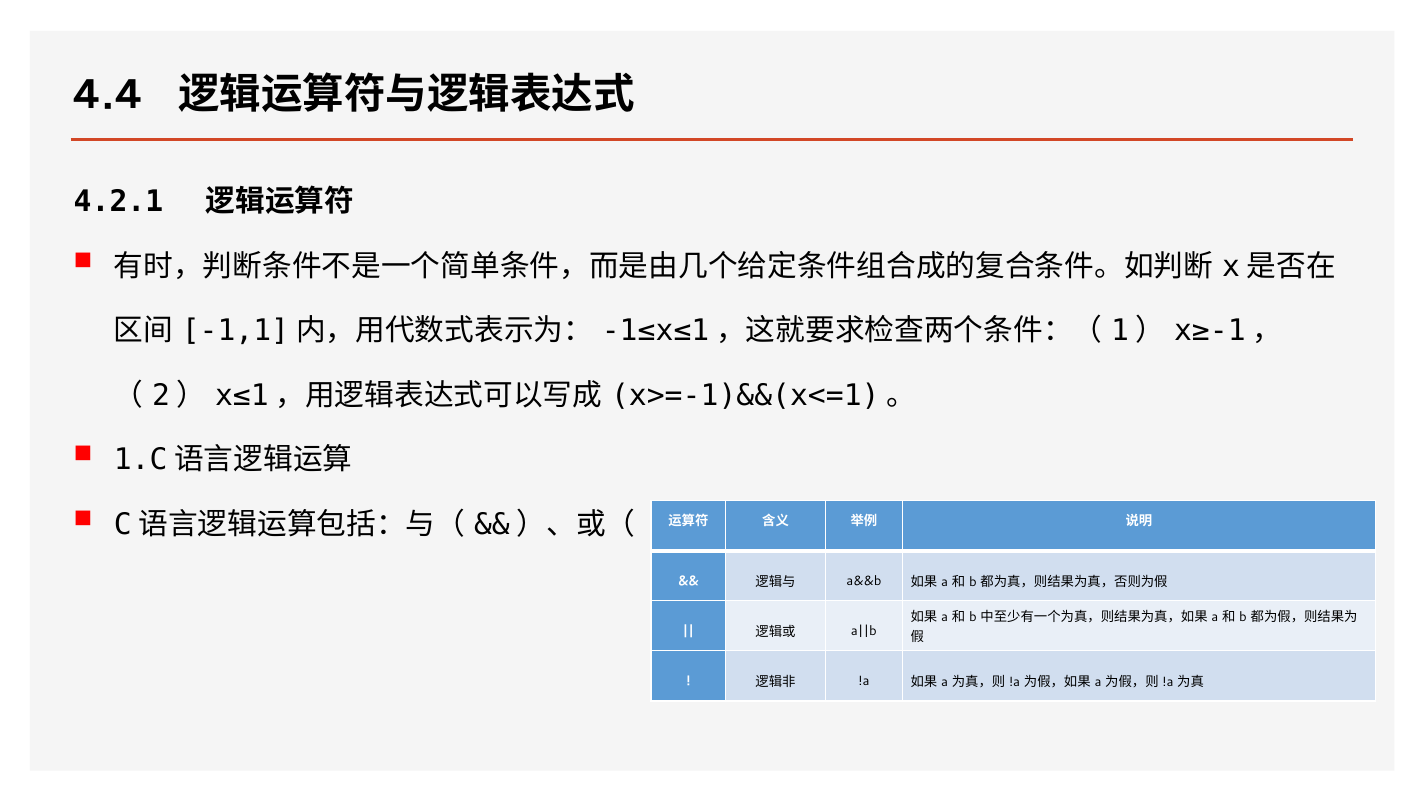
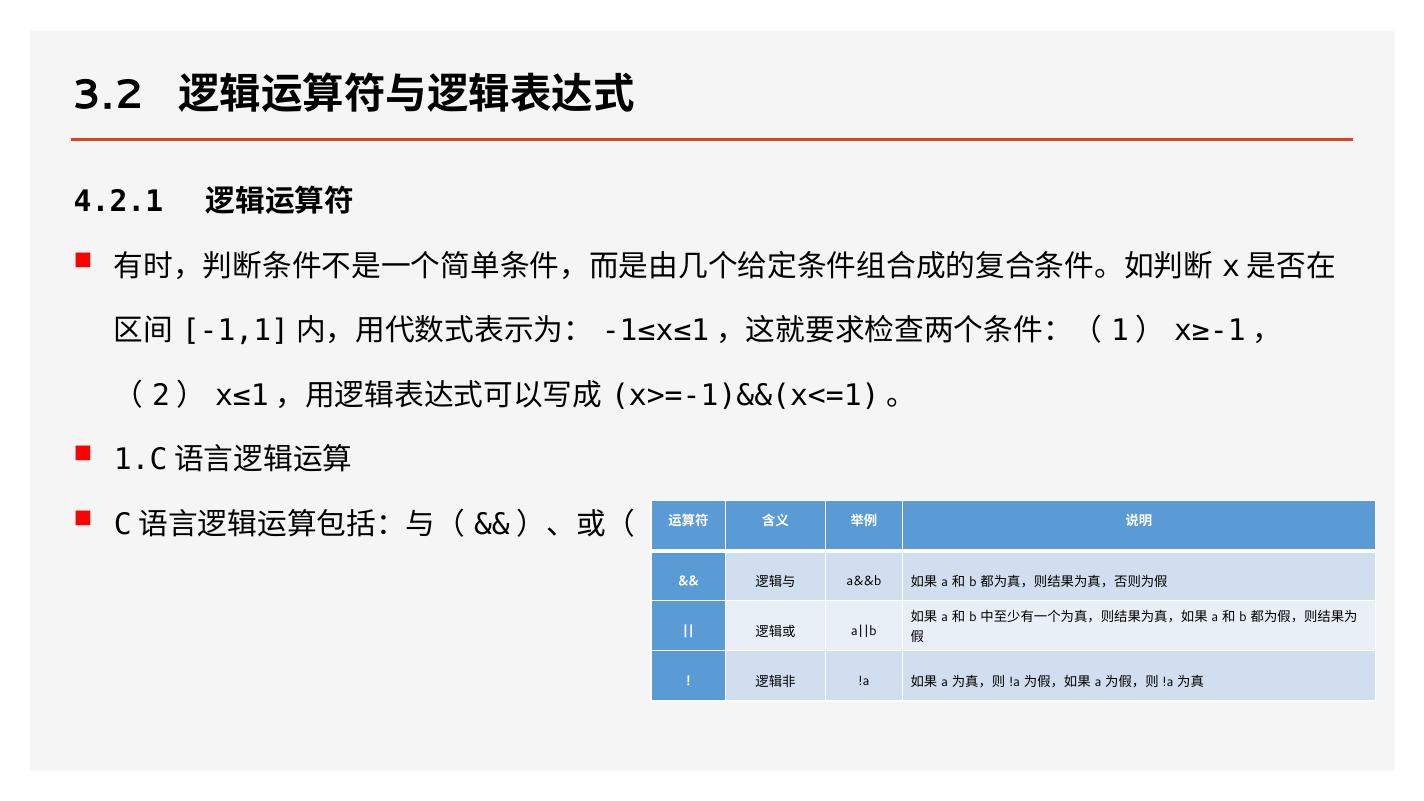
4.4: 4.4 -> 3.2 (108, 95)
